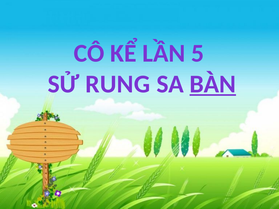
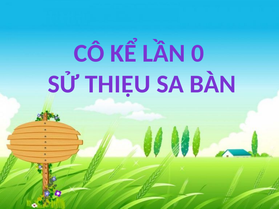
5: 5 -> 0 (198, 53)
RUNG: RUNG -> THIỆU (118, 84)
BÀN underline: present -> none (213, 84)
